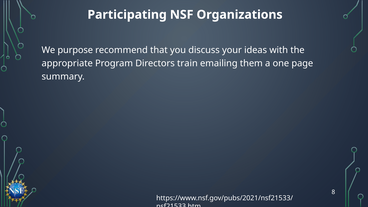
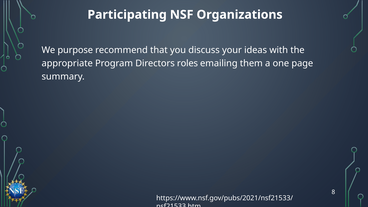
train: train -> roles (187, 63)
